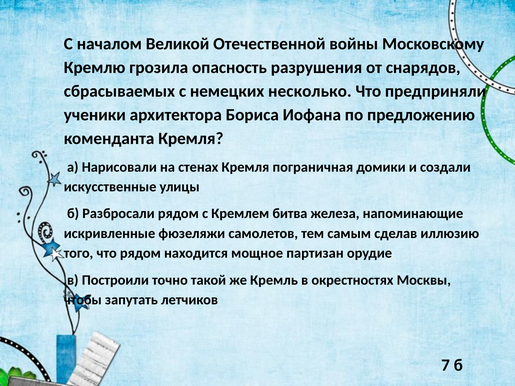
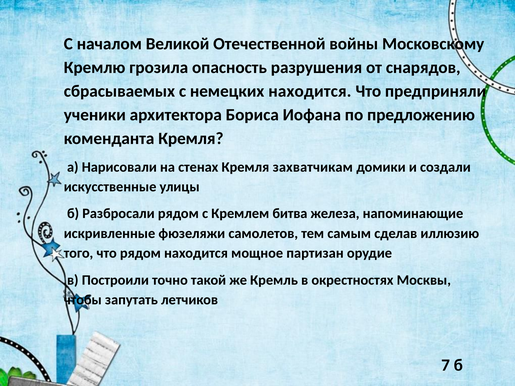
немецких несколько: несколько -> находится (310, 91)
пограничная: пограничная -> захватчикам (313, 167)
